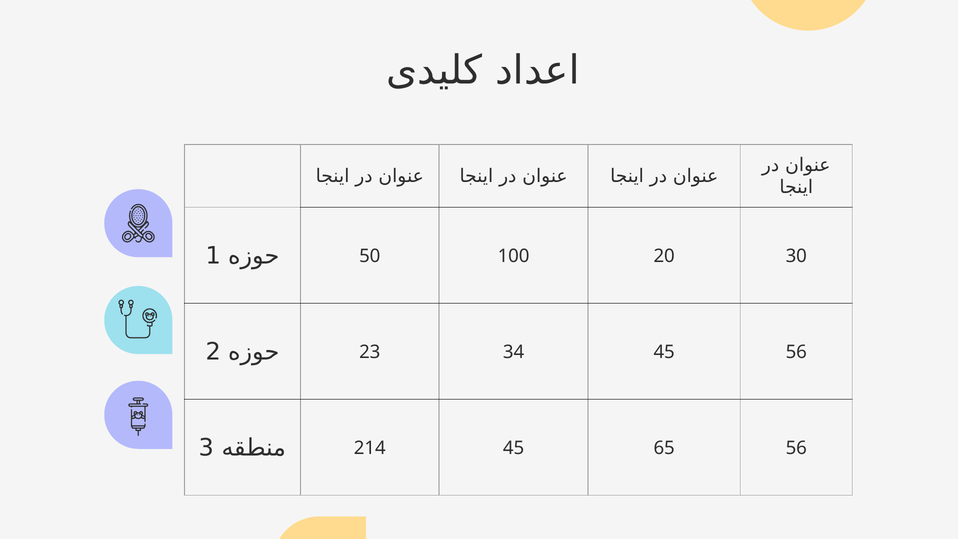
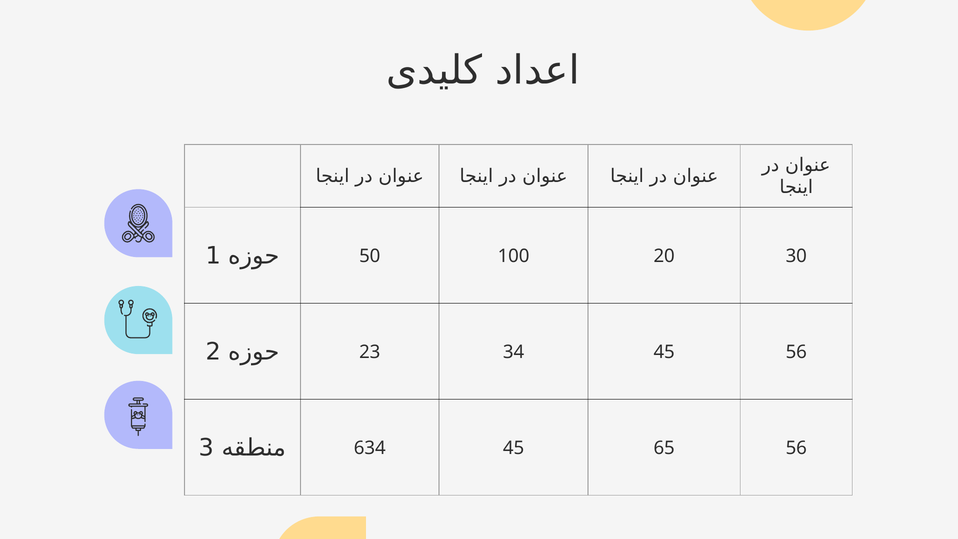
214: 214 -> 634 (370, 448)
